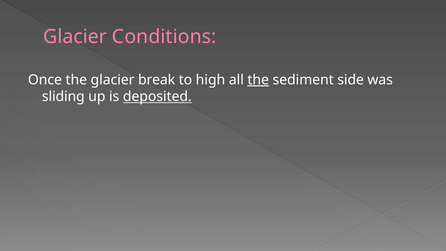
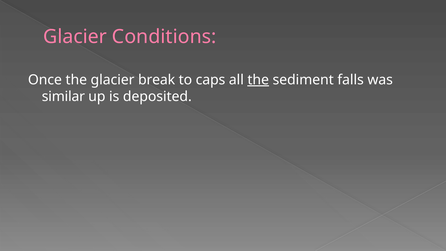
high: high -> caps (211, 80)
side: side -> falls (351, 80)
sliding: sliding -> similar (63, 97)
deposited underline: present -> none (157, 97)
